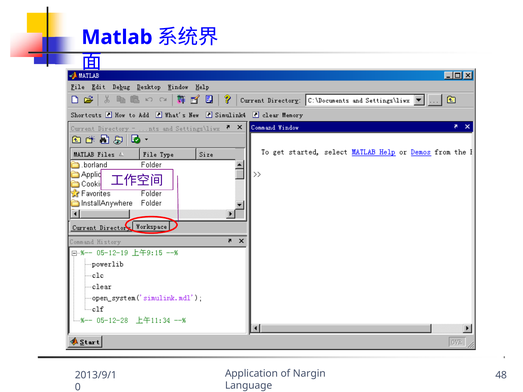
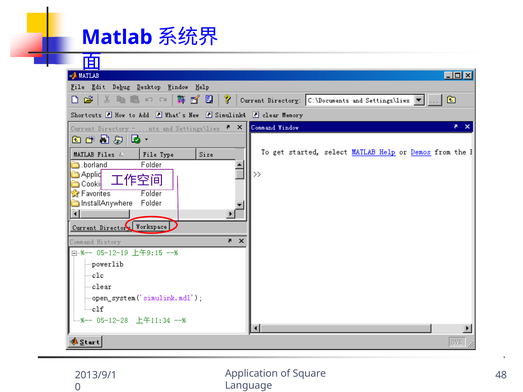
Nargin: Nargin -> Square (309, 374)
